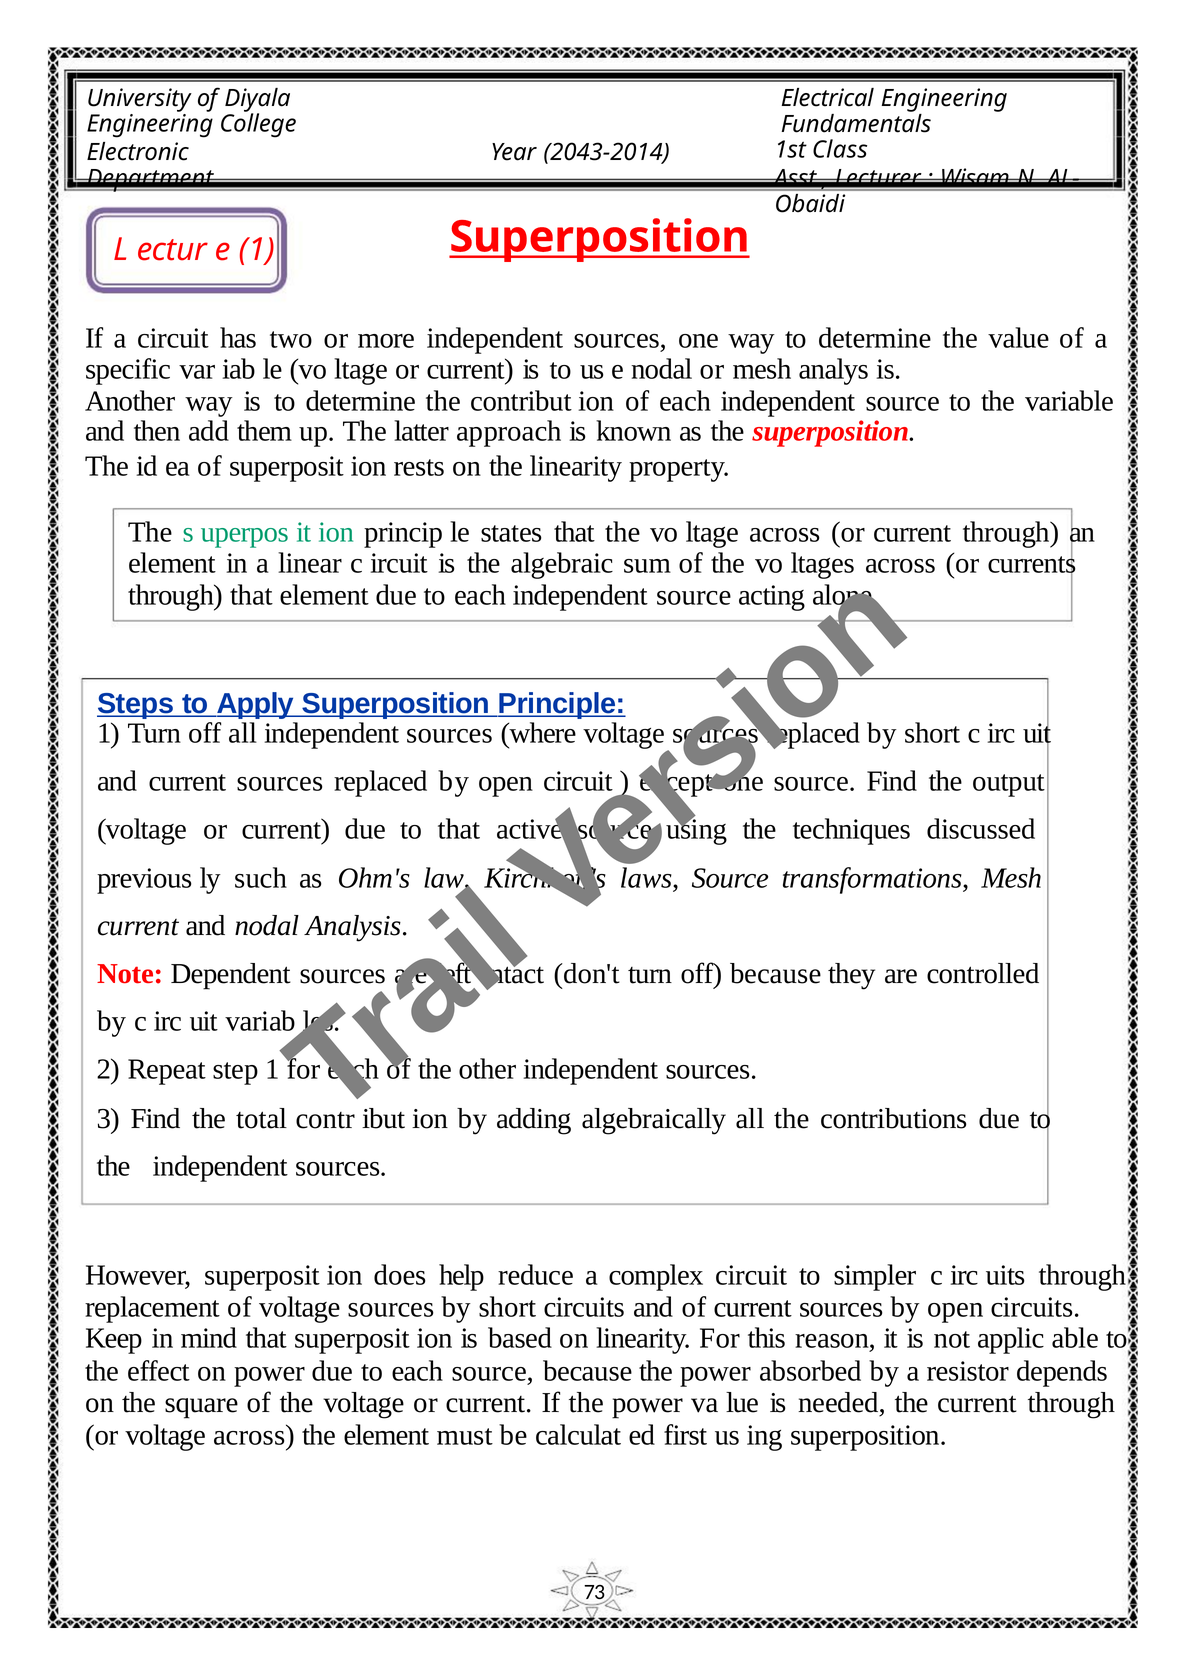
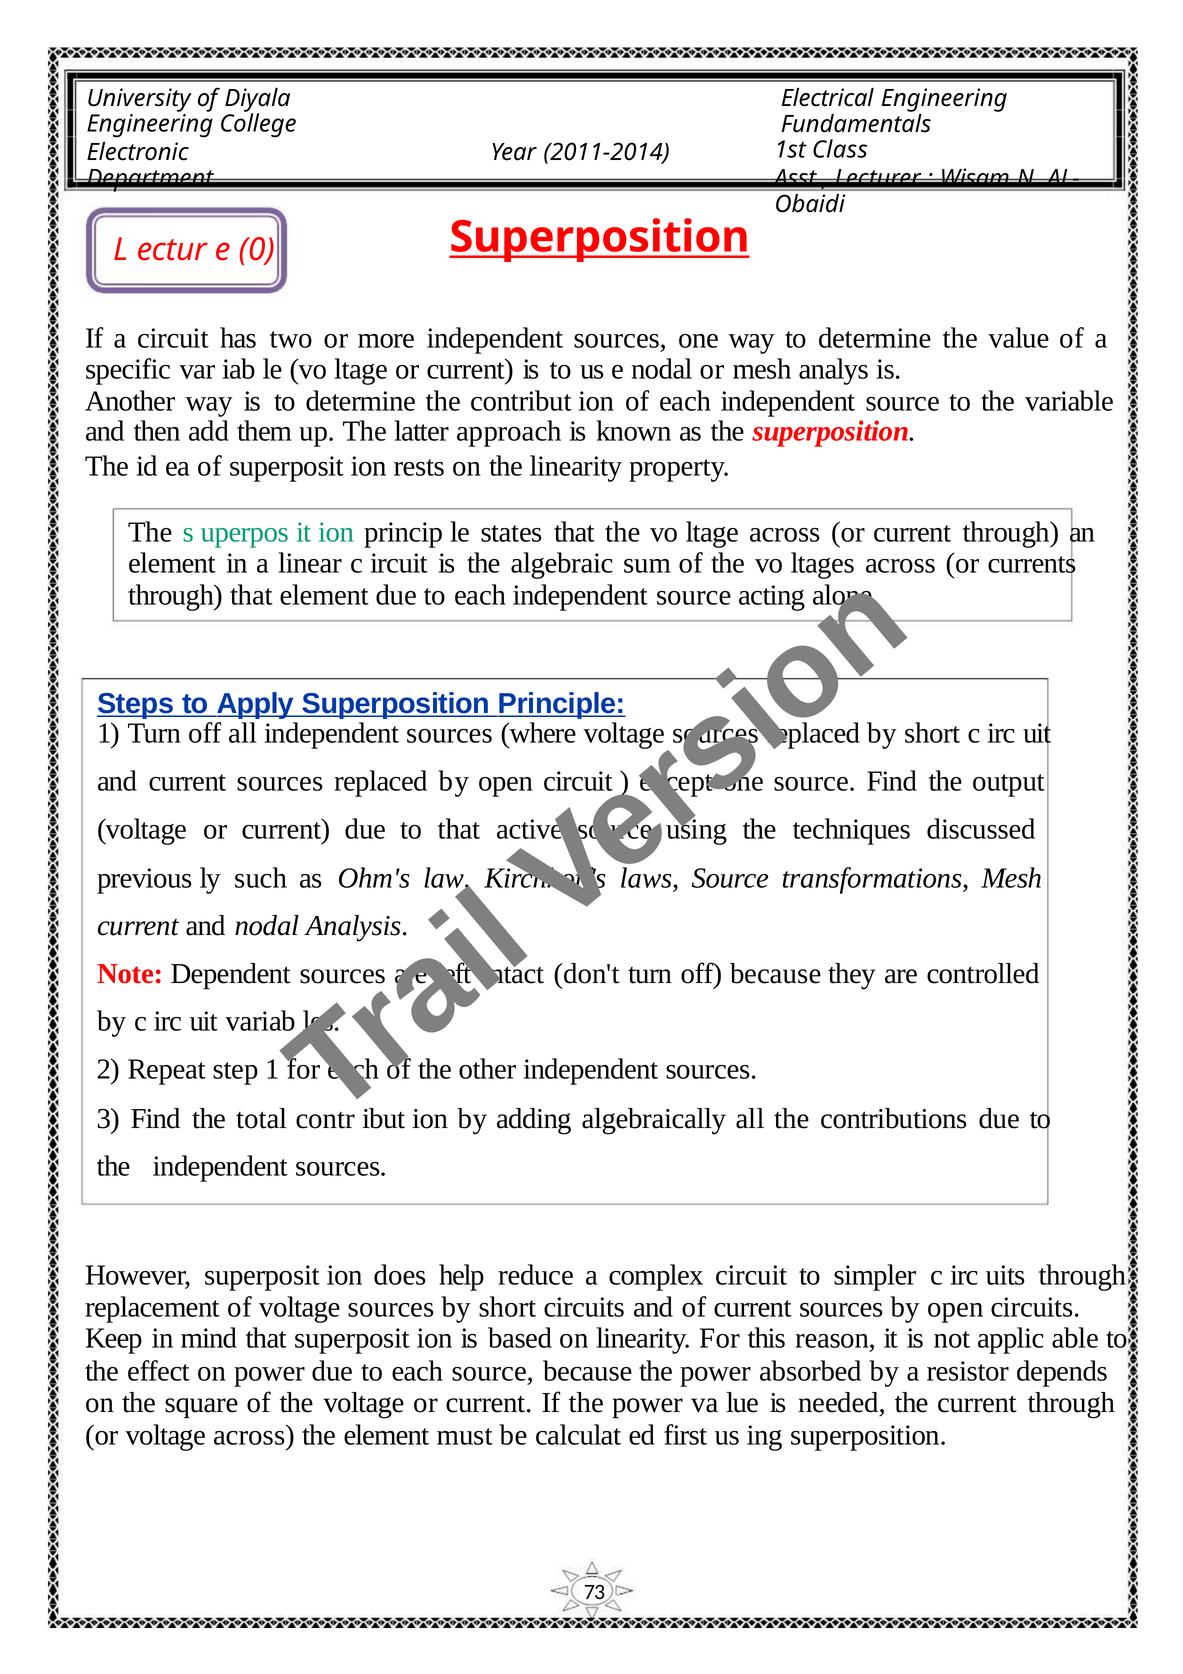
2043-2014: 2043-2014 -> 2011-2014 (607, 152)
e 1: 1 -> 0 (257, 250)
